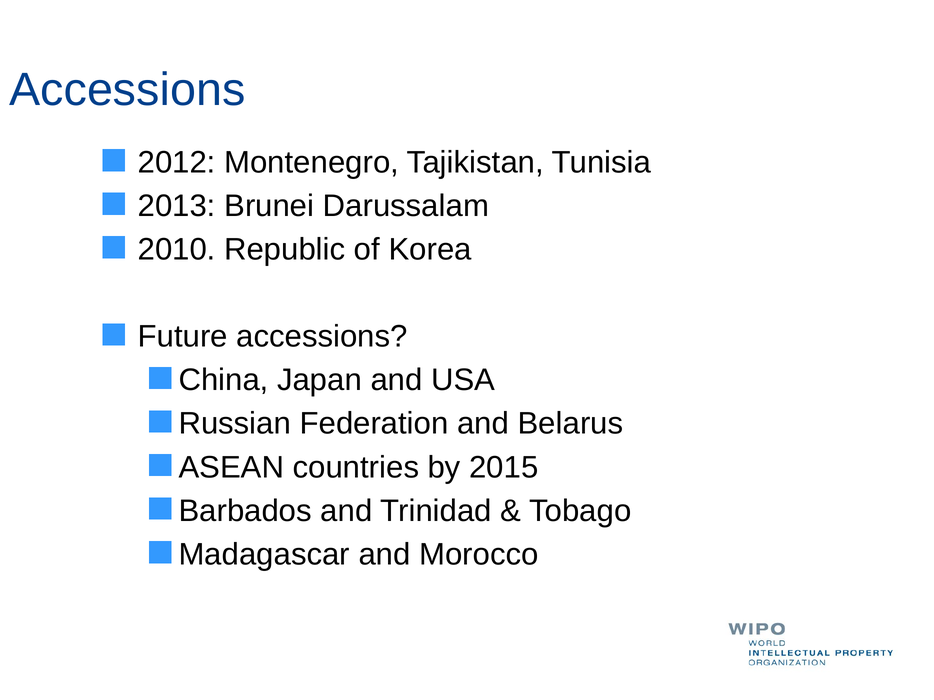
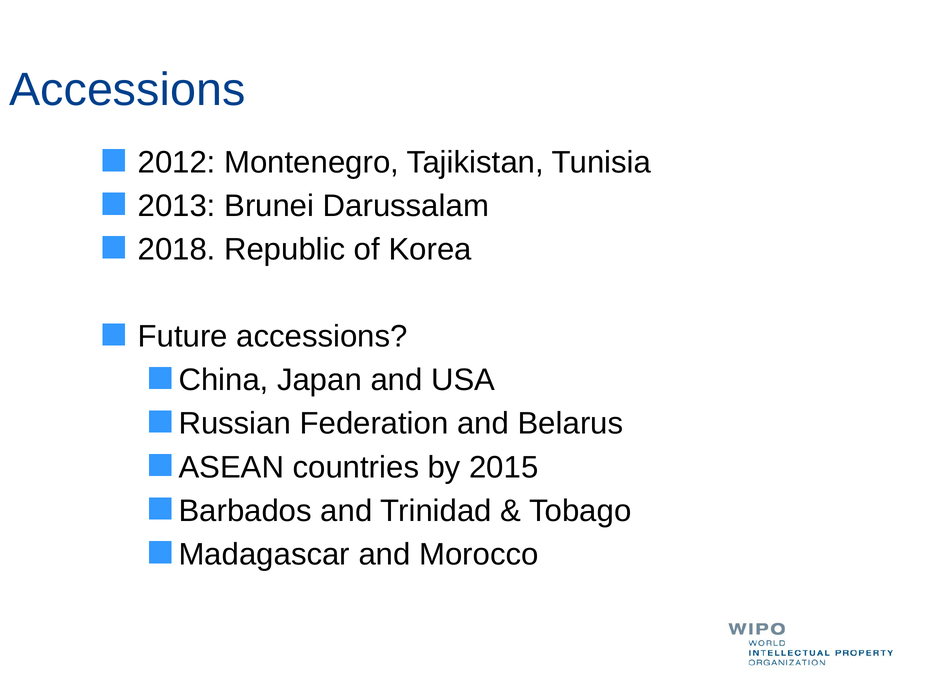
2010: 2010 -> 2018 (177, 250)
